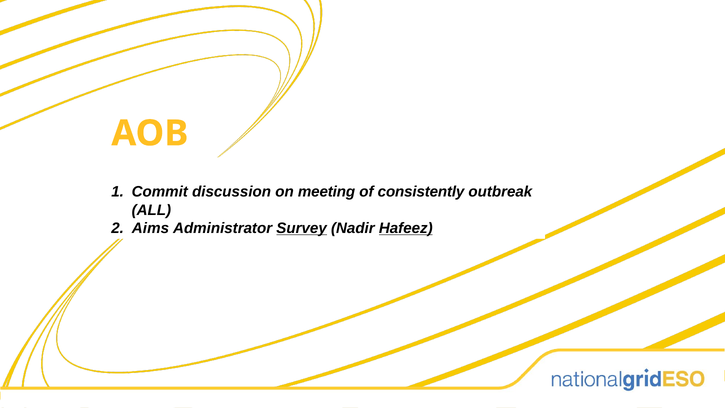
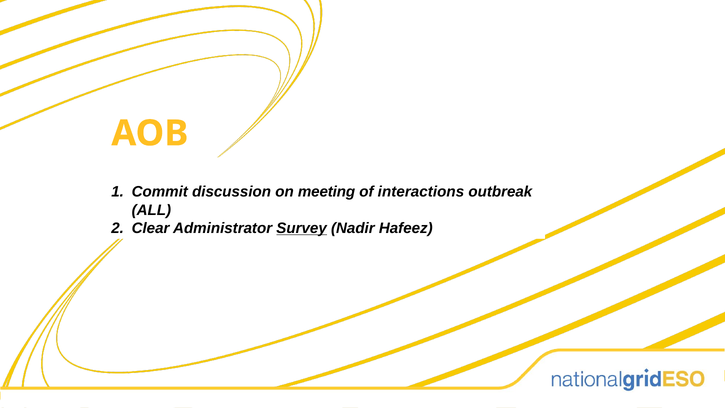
consistently: consistently -> interactions (421, 192)
Aims: Aims -> Clear (151, 228)
Hafeez underline: present -> none (406, 228)
